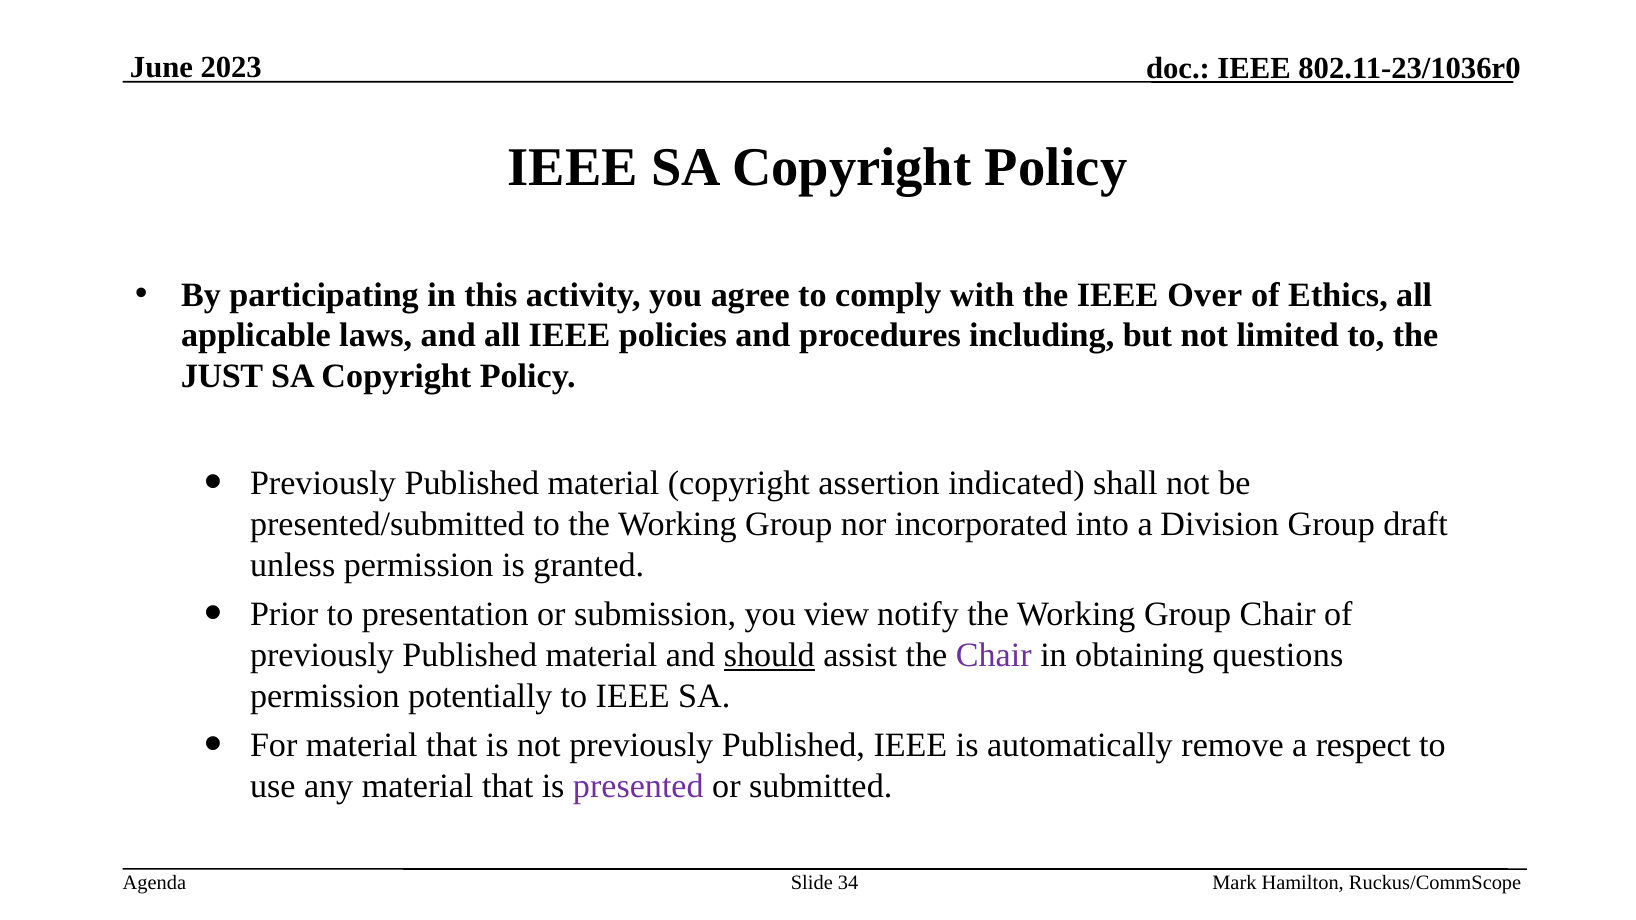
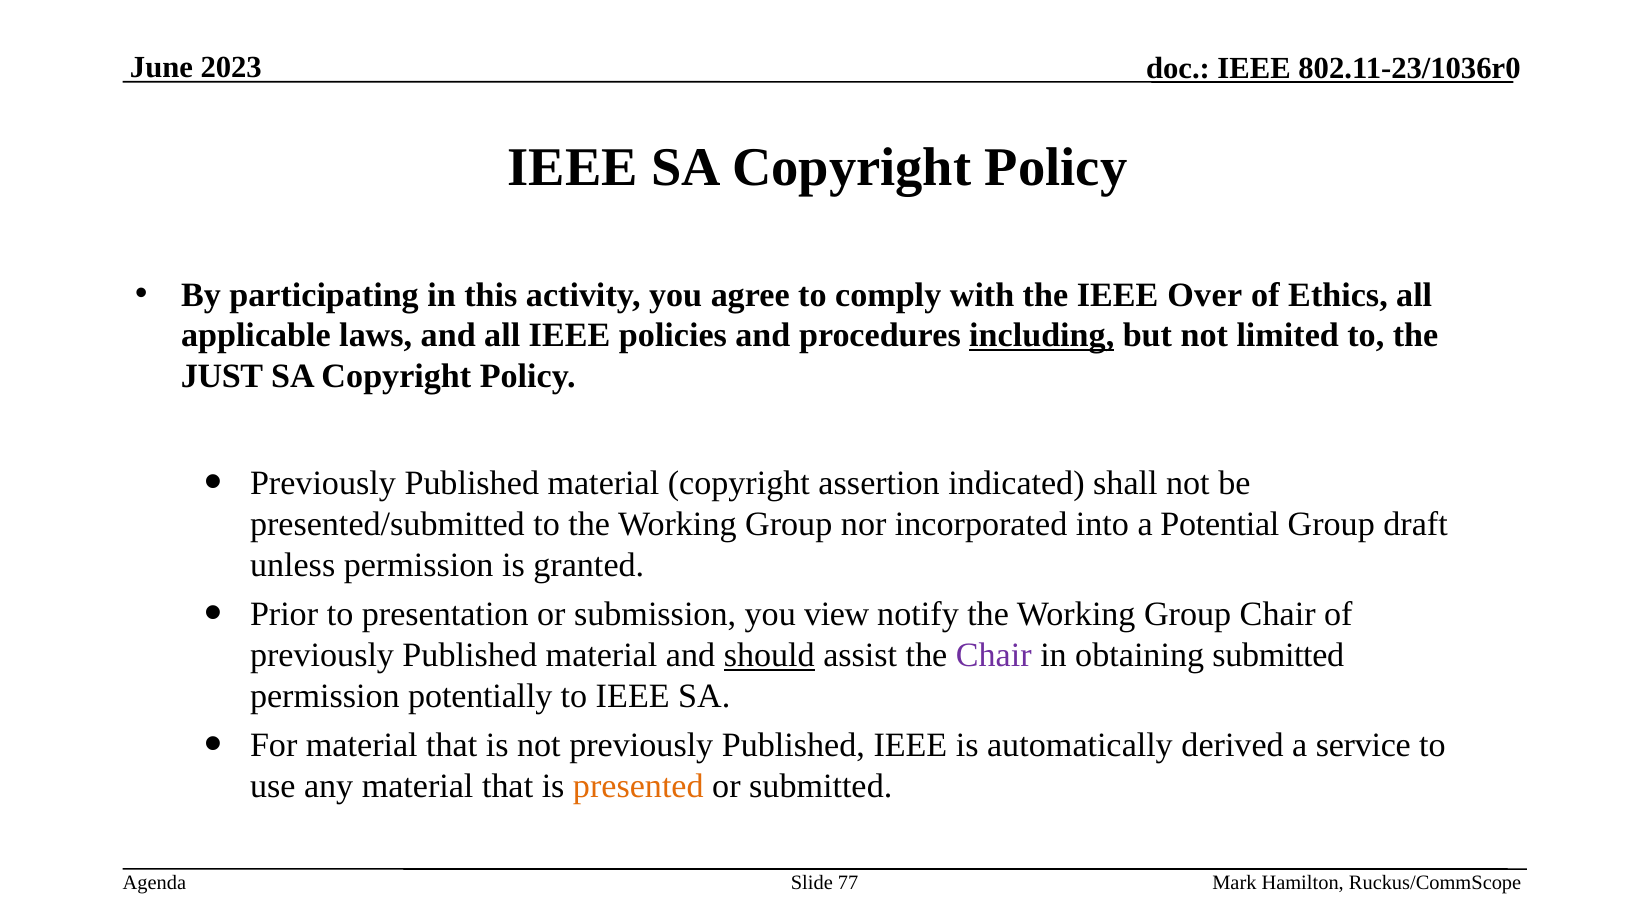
including underline: none -> present (1042, 336)
Division: Division -> Potential (1220, 524)
obtaining questions: questions -> submitted (1278, 656)
remove: remove -> derived (1233, 746)
respect: respect -> service (1363, 746)
presented colour: purple -> orange (638, 787)
34: 34 -> 77 (848, 883)
